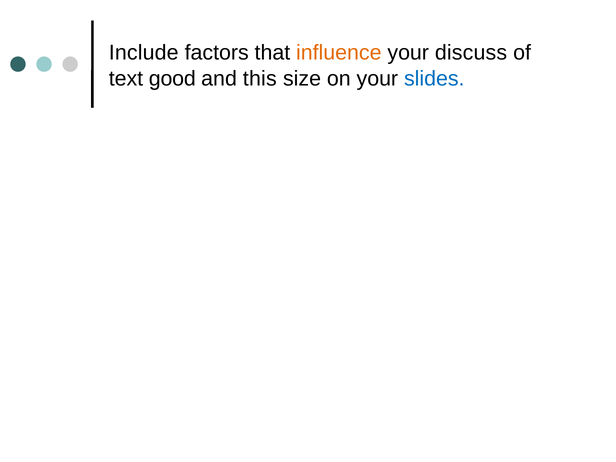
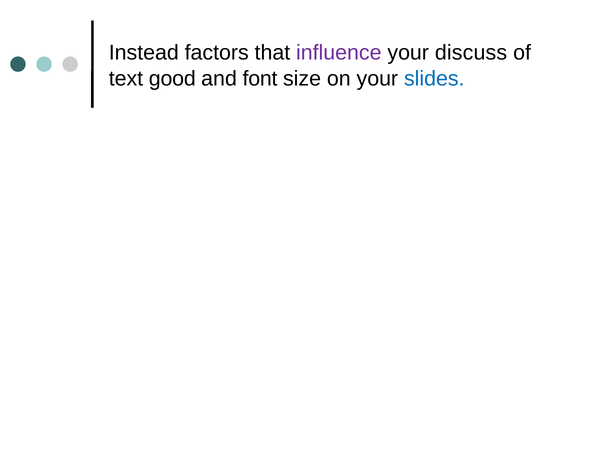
Include: Include -> Instead (144, 53)
influence colour: orange -> purple (339, 53)
this: this -> font (260, 79)
